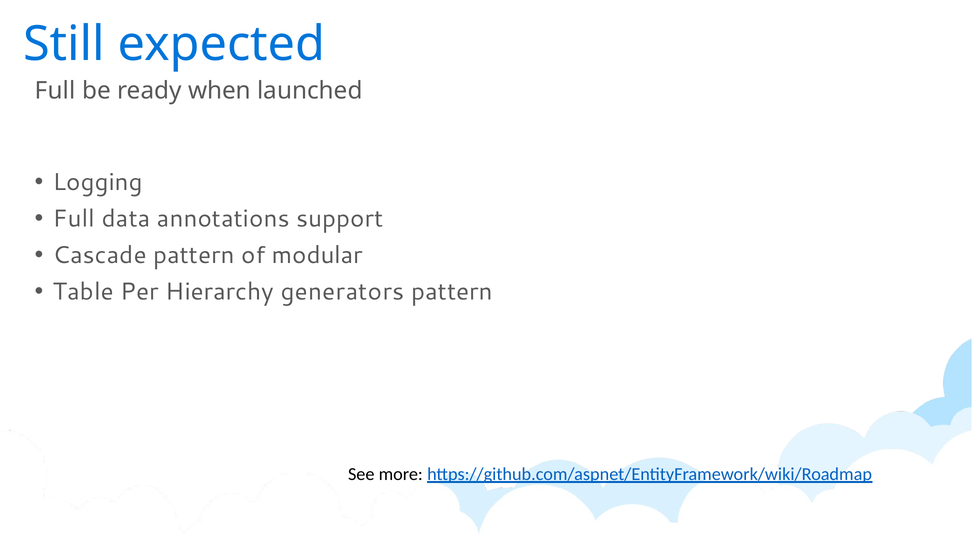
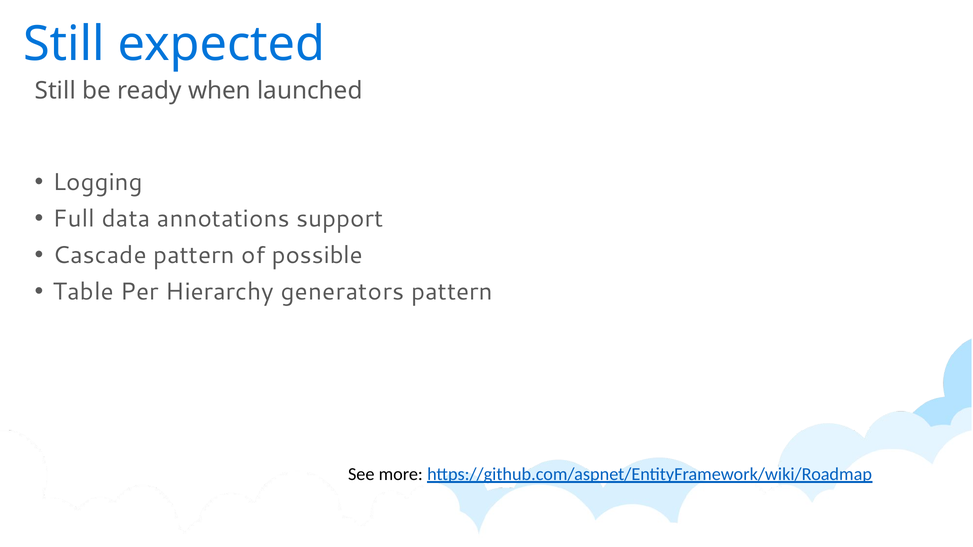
Full: Full -> Still (55, 91)
modular: modular -> possible (317, 255)
